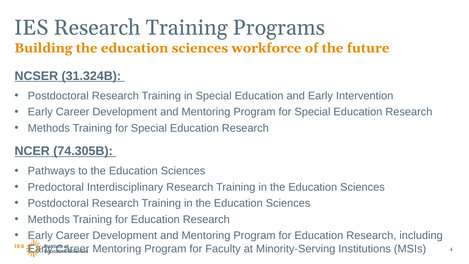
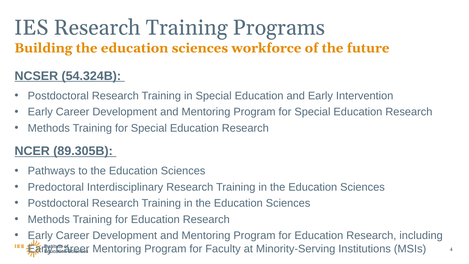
31.324B: 31.324B -> 54.324B (91, 76)
74.305B: 74.305B -> 89.305B (83, 151)
